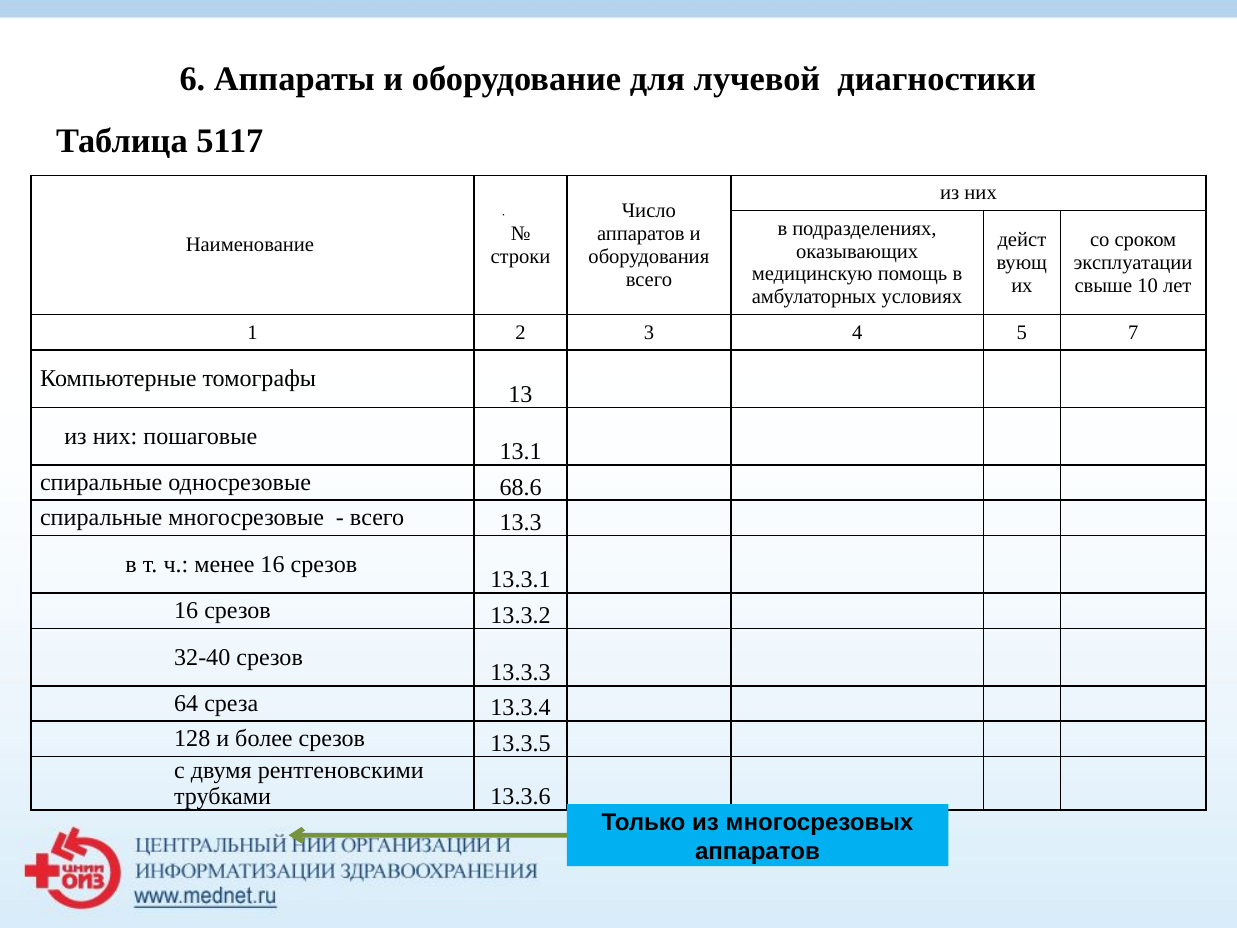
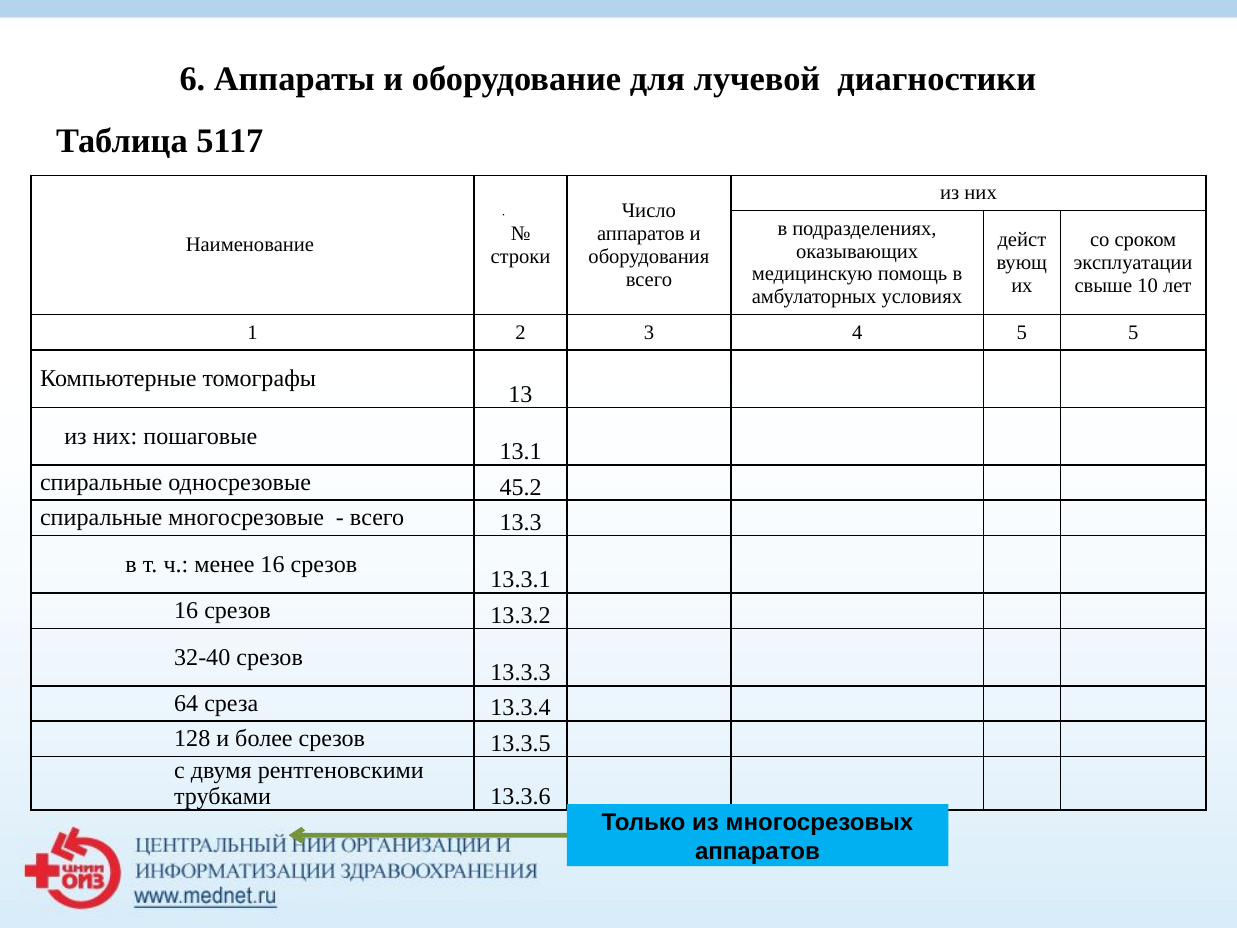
5 7: 7 -> 5 (1133, 332)
68.6: 68.6 -> 45.2 (521, 487)
